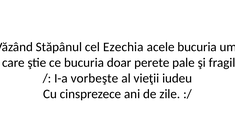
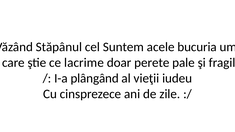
Ezechia: Ezechia -> Suntem (123, 47)
ce bucuria: bucuria -> lacrime (84, 63)
vorbeşte: vorbeşte -> plângând (95, 78)
